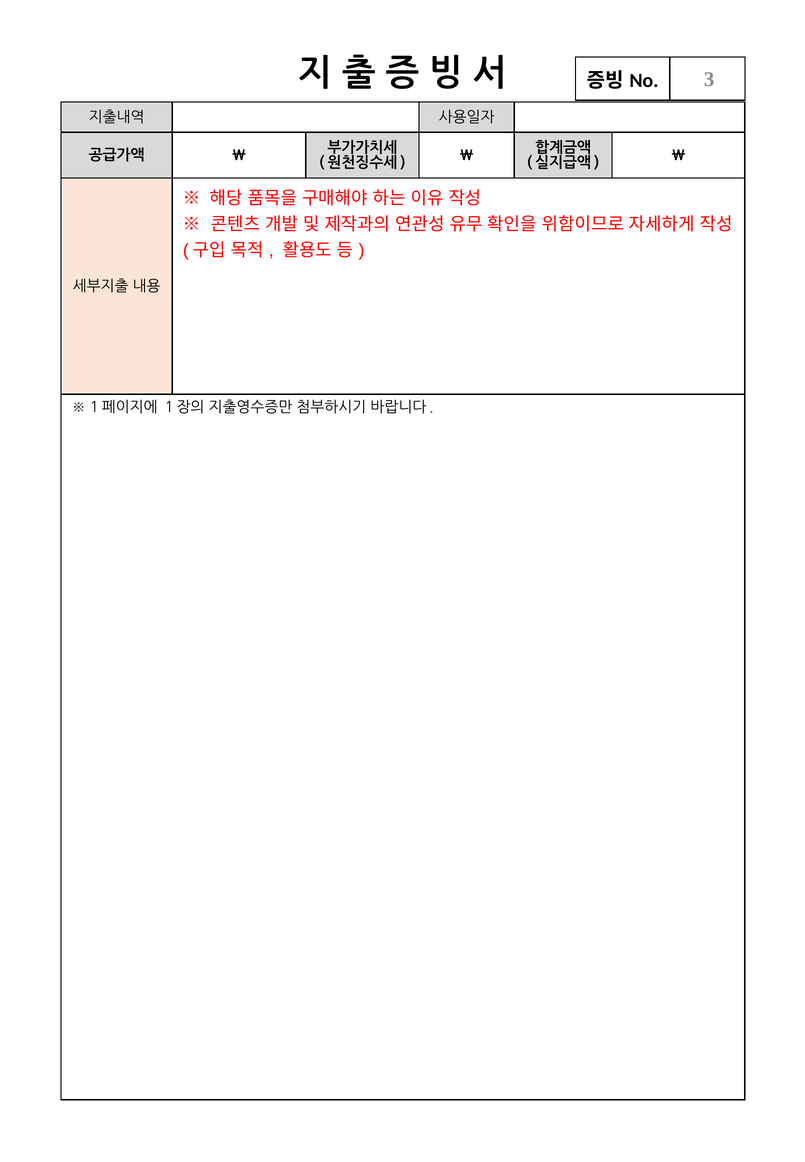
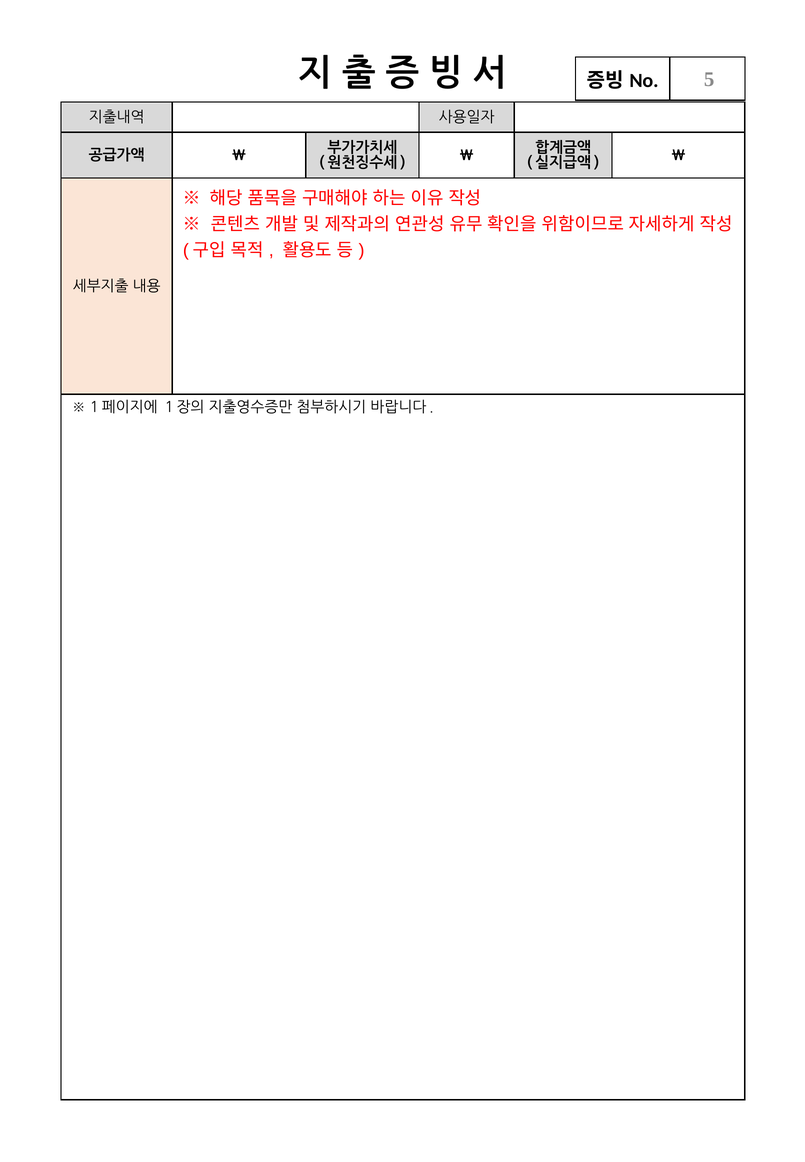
3: 3 -> 5 (709, 79)
